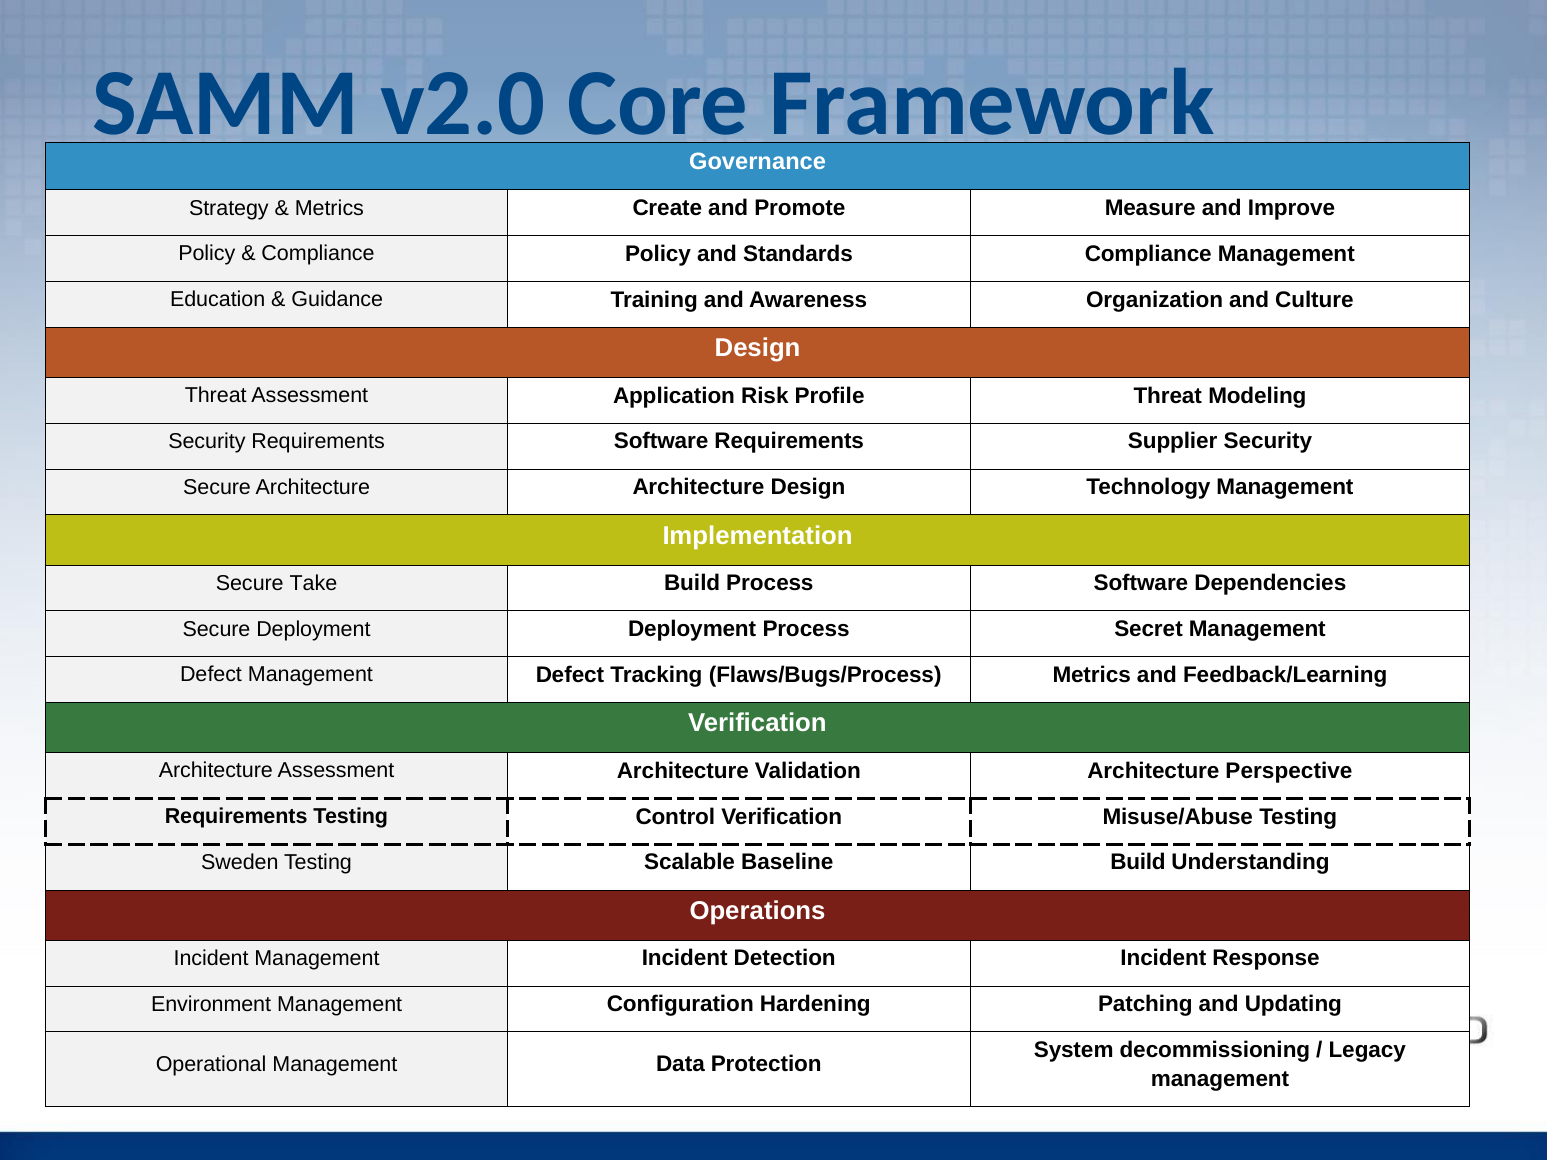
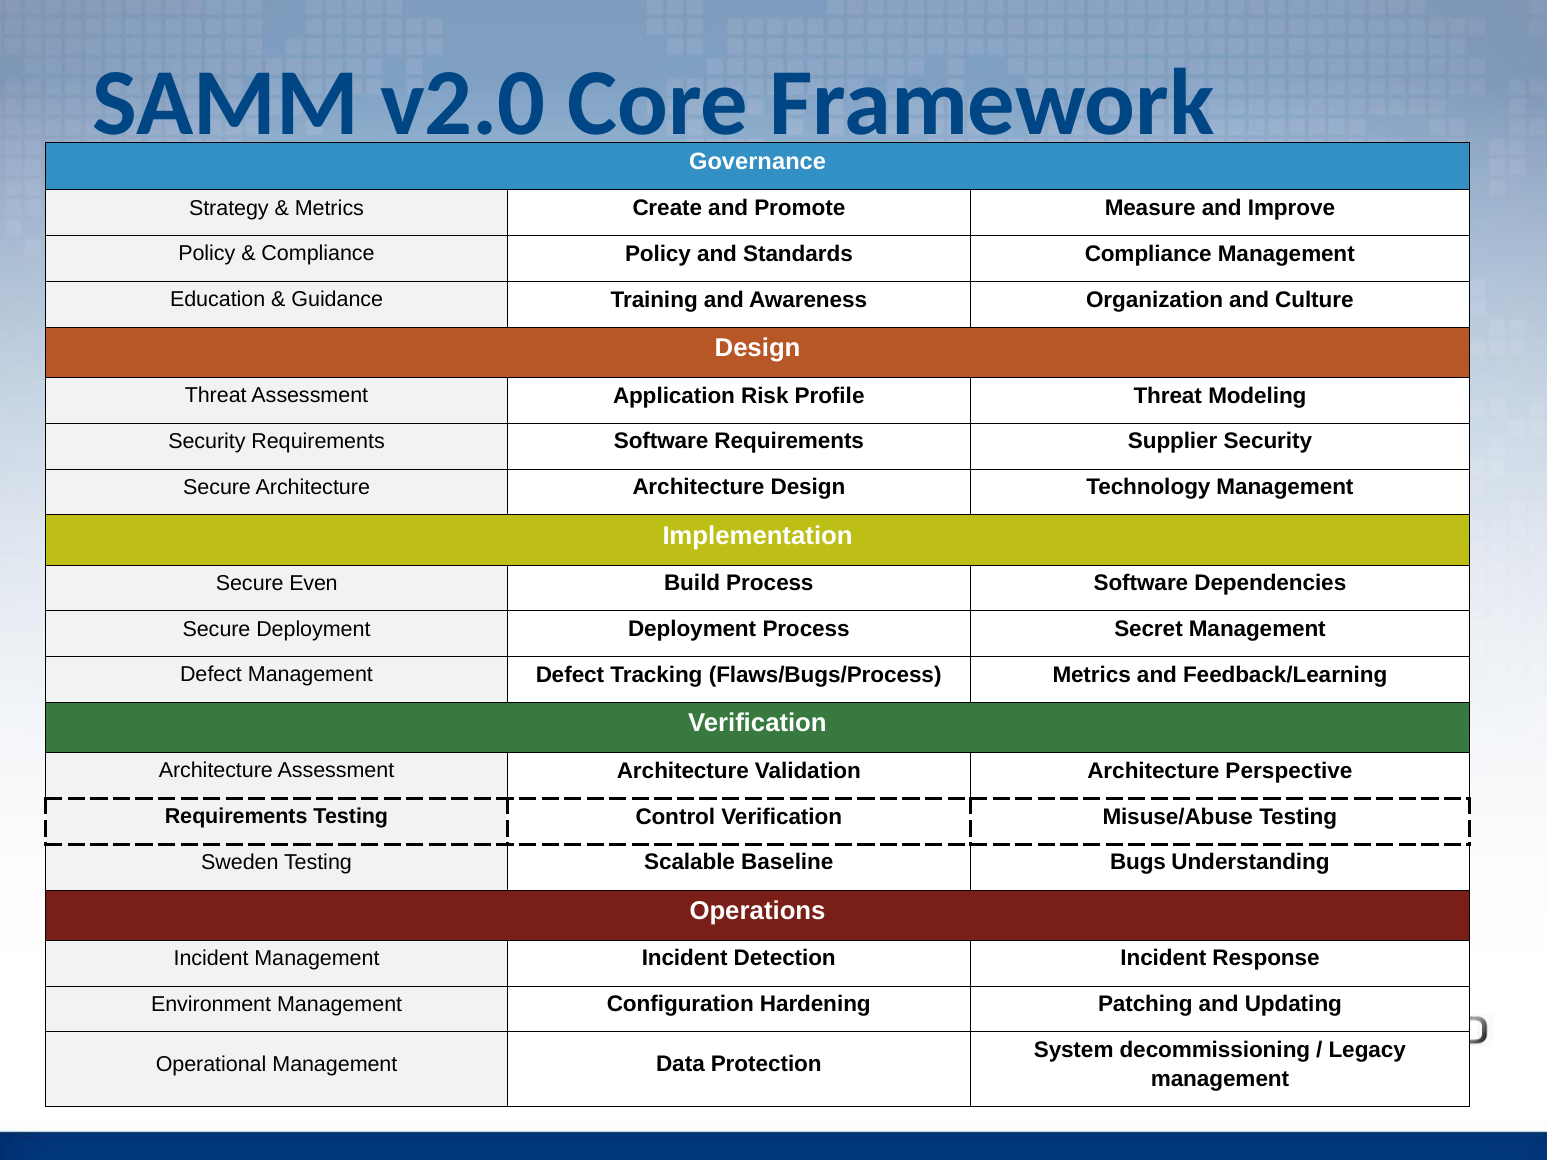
Take: Take -> Even (314, 583)
Baseline Build: Build -> Bugs (1138, 863)
